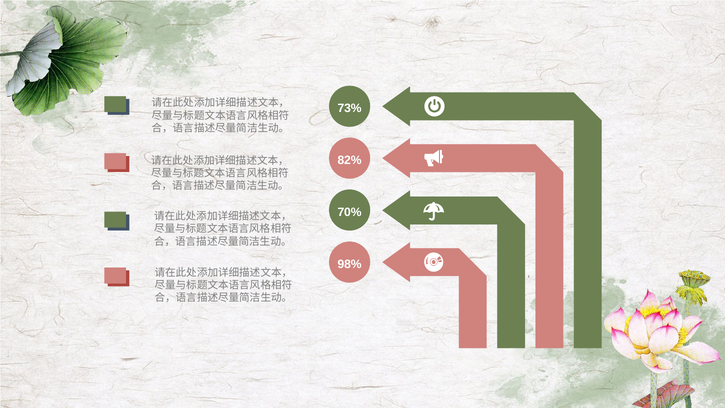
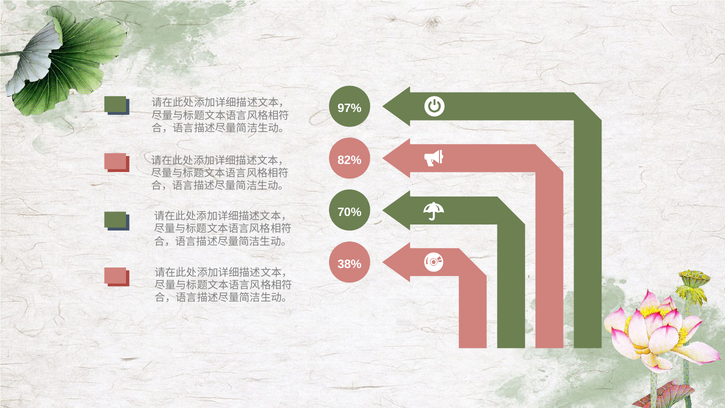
73%: 73% -> 97% (350, 108)
98%: 98% -> 38% (350, 264)
